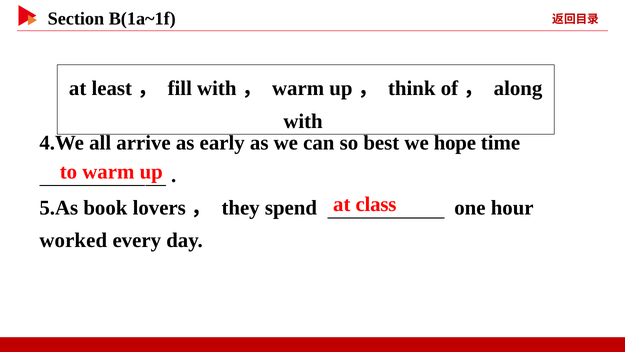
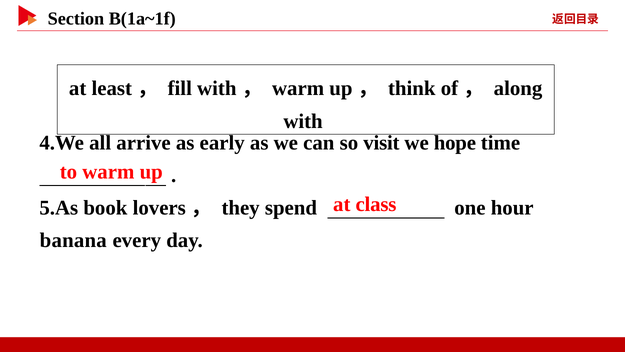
best: best -> visit (381, 143)
worked: worked -> banana (73, 240)
